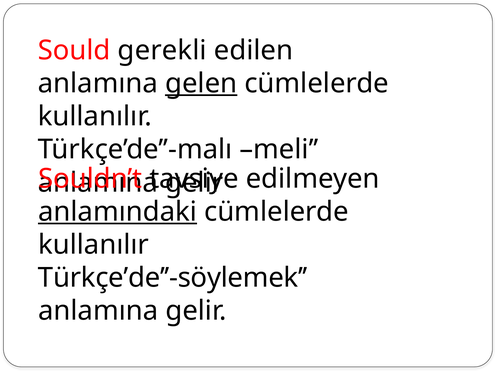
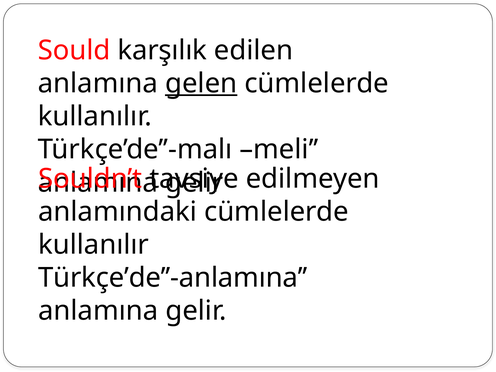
gerekli: gerekli -> karşılık (162, 50)
anlamındaki underline: present -> none (118, 212)
Türkçe’de’’-söylemek: Türkçe’de’’-söylemek -> Türkçe’de’’-anlamına (173, 278)
